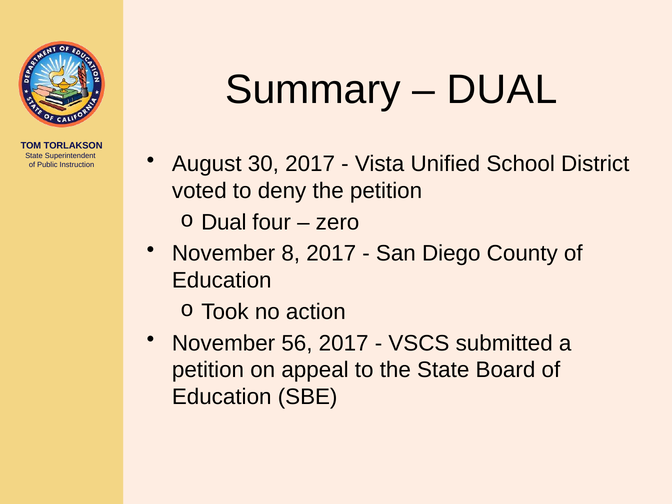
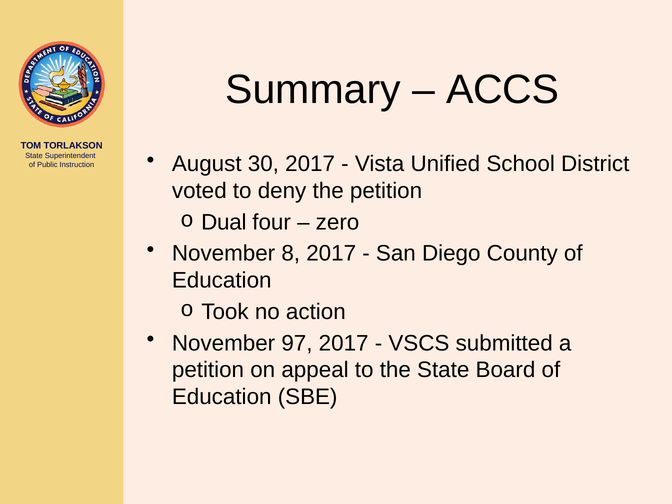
DUAL: DUAL -> ACCS (503, 90)
56: 56 -> 97 (297, 343)
